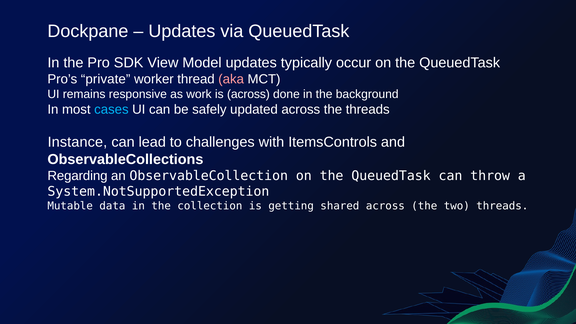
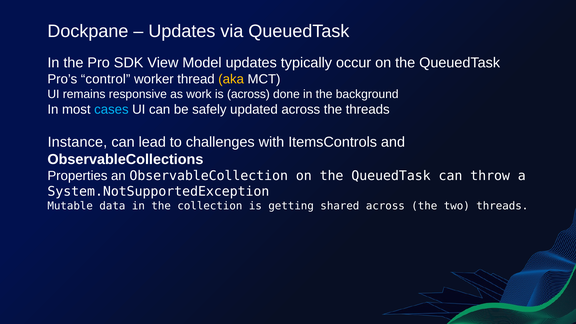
private: private -> control (106, 79)
aka colour: pink -> yellow (231, 79)
Regarding: Regarding -> Properties (77, 176)
